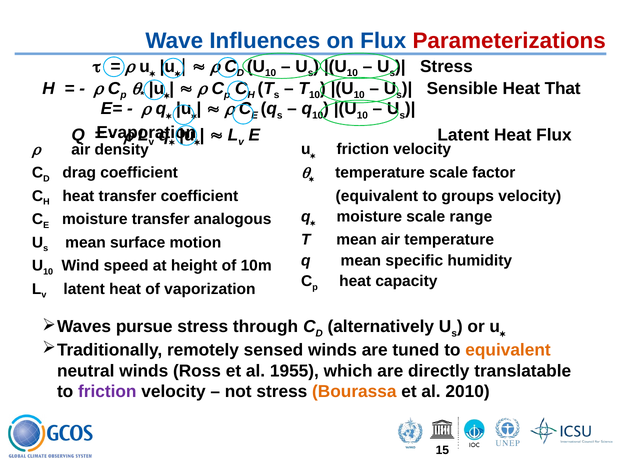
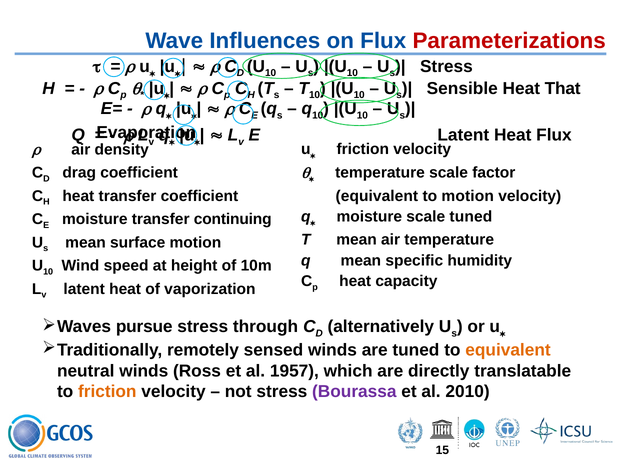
to groups: groups -> motion (468, 196)
scale range: range -> tuned (471, 216)
analogous: analogous -> continuing (233, 219)
1955: 1955 -> 1957 (294, 371)
friction colour: purple -> orange (107, 391)
Bourassa colour: orange -> purple (354, 391)
